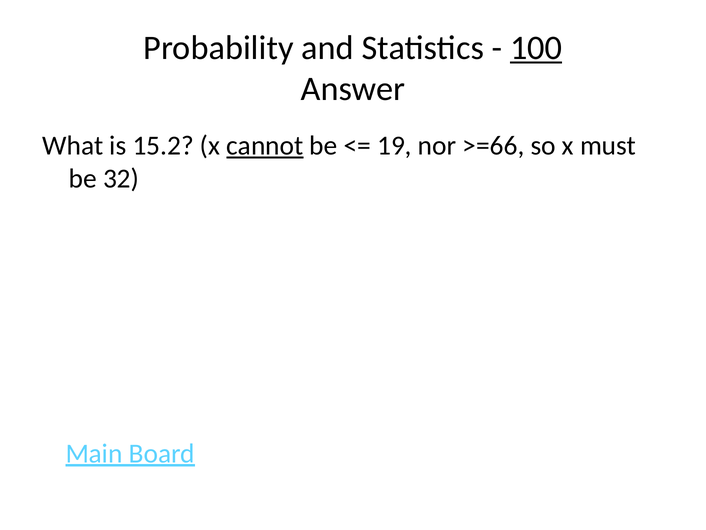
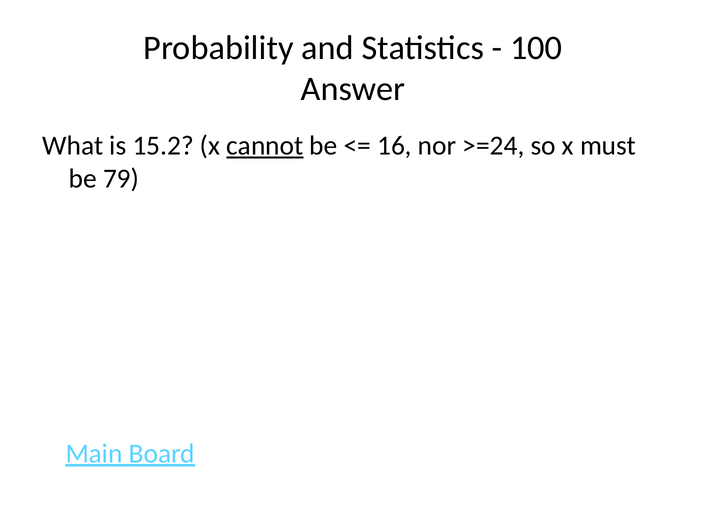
100 underline: present -> none (536, 48)
19: 19 -> 16 (394, 145)
>=66: >=66 -> >=24 (493, 145)
32: 32 -> 79 (121, 178)
